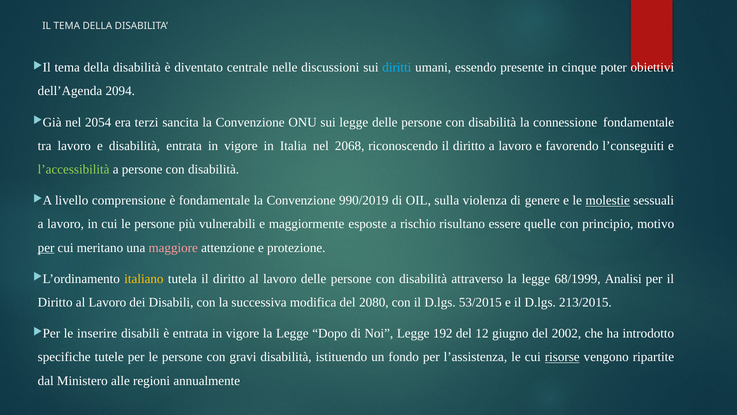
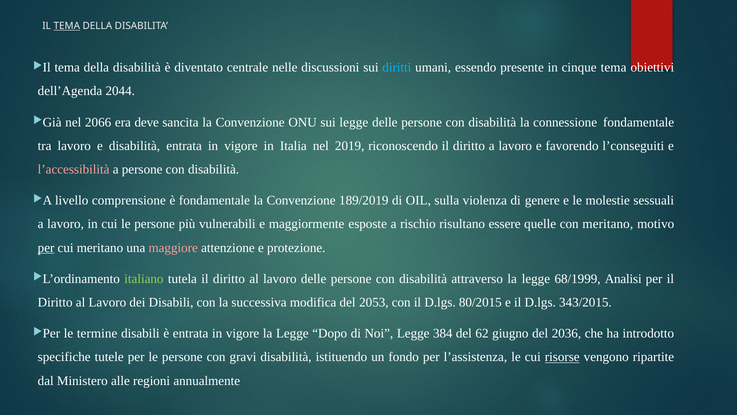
TEMA underline: none -> present (67, 26)
cinque poter: poter -> tema (614, 68)
2094: 2094 -> 2044 (120, 91)
2054: 2054 -> 2066 (98, 122)
terzi: terzi -> deve (147, 122)
2068: 2068 -> 2019 (350, 146)
l’accessibilità colour: light green -> pink (74, 169)
990/2019: 990/2019 -> 189/2019 (364, 200)
molestie underline: present -> none (608, 200)
con principio: principio -> meritano (608, 224)
italiano colour: yellow -> light green (144, 279)
2080: 2080 -> 2053 (374, 302)
53/2015: 53/2015 -> 80/2015 (480, 302)
213/2015: 213/2015 -> 343/2015 (585, 302)
inserire: inserire -> termine (97, 333)
192: 192 -> 384 (443, 333)
12: 12 -> 62 (482, 333)
2002: 2002 -> 2036 (566, 333)
